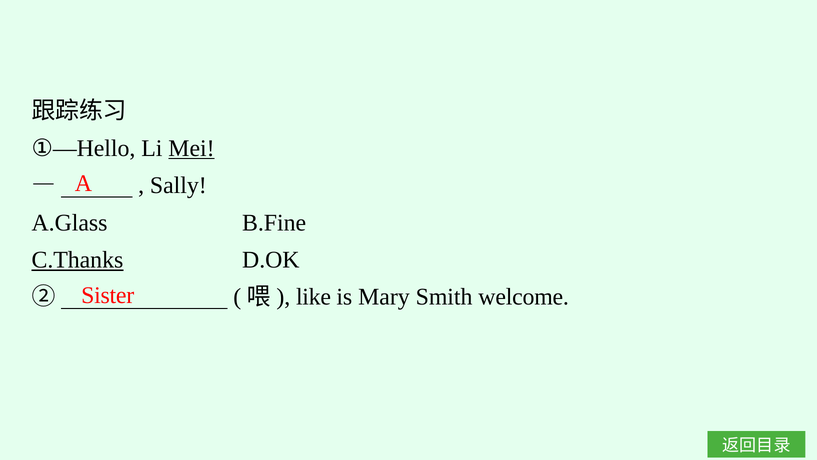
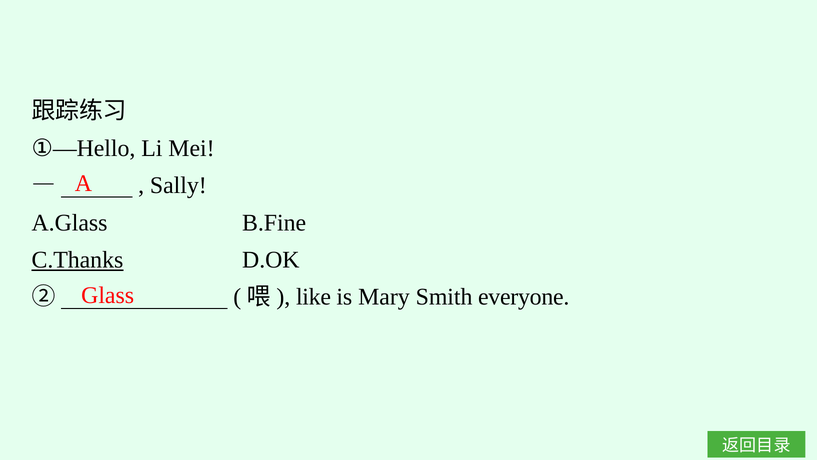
Mei underline: present -> none (191, 148)
Sister: Sister -> Glass (108, 295)
welcome: welcome -> everyone (524, 297)
